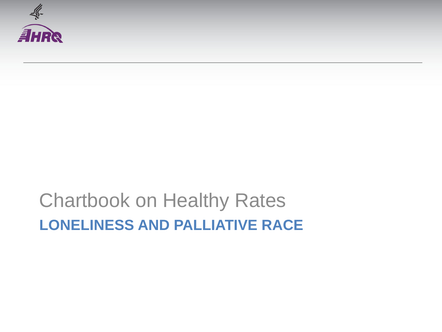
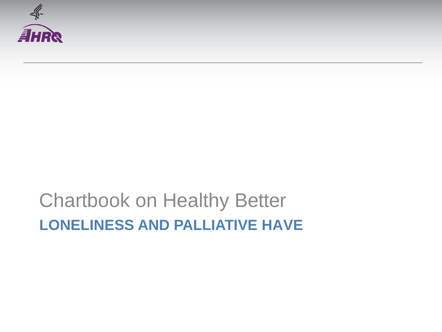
Rates: Rates -> Better (261, 200)
RACE: RACE -> HAVE (282, 225)
